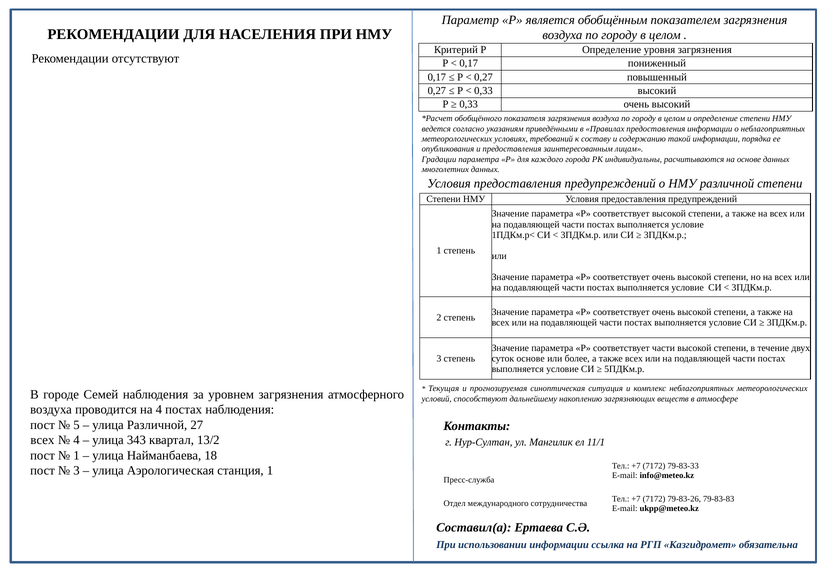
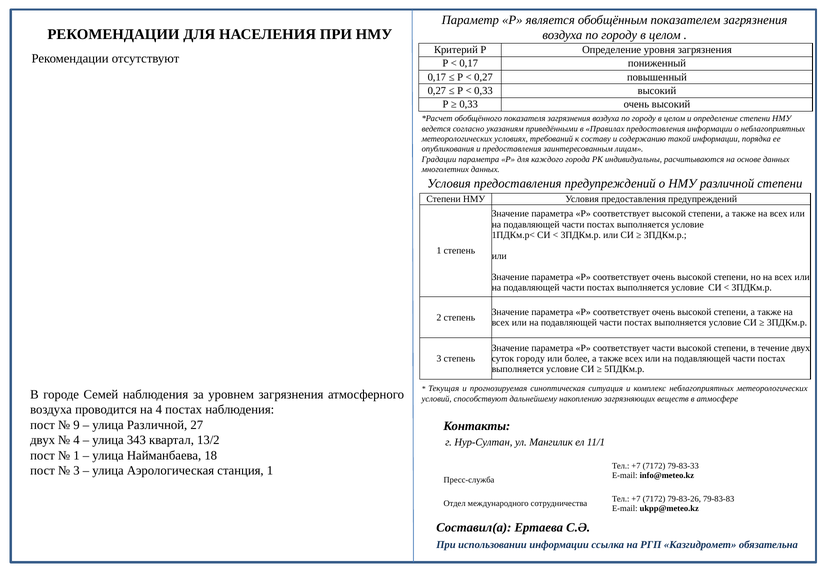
суток основе: основе -> городу (531, 359)
5: 5 -> 9 (76, 425)
всех: всех -> двух (43, 441)
